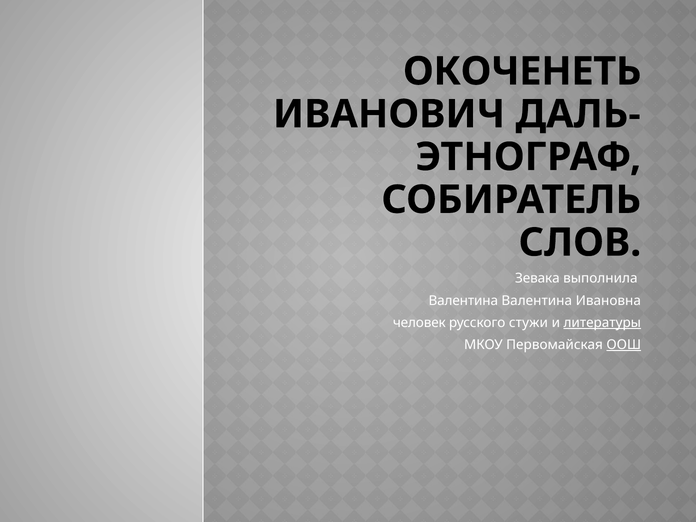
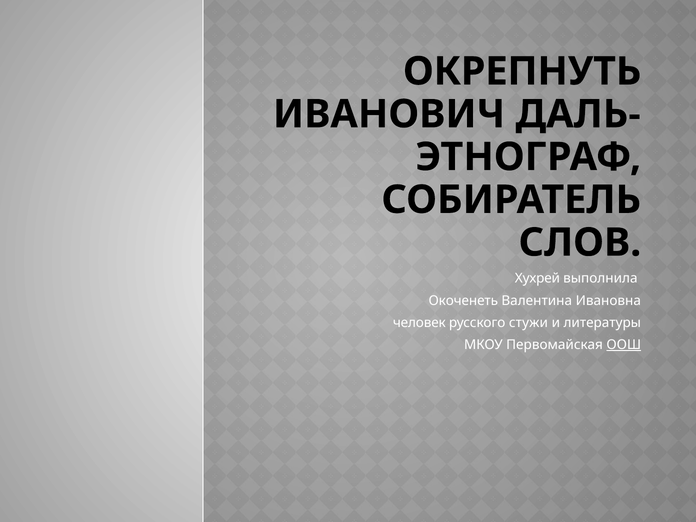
ОКОЧЕНЕТЬ: ОКОЧЕНЕТЬ -> ОКРЕПНУТЬ (522, 71)
Зевака: Зевака -> Хухрей (537, 279)
Валентина: Валентина -> Окоченеть (463, 301)
литературы underline: present -> none (602, 323)
